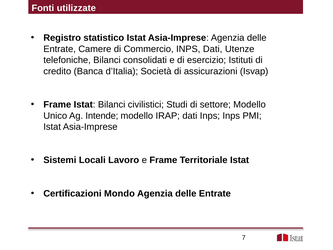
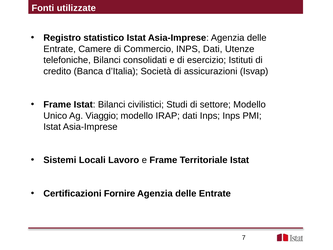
Intende: Intende -> Viaggio (102, 116)
Mondo: Mondo -> Fornire (120, 193)
